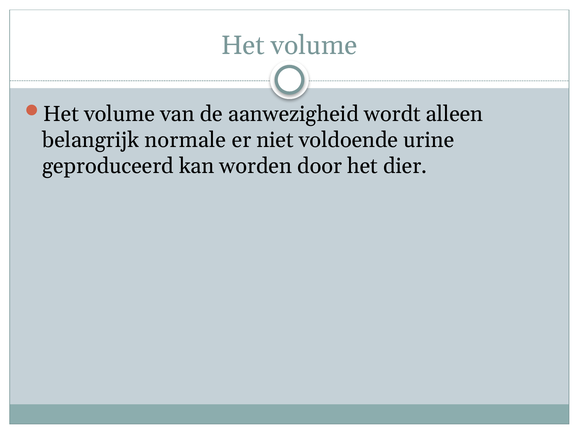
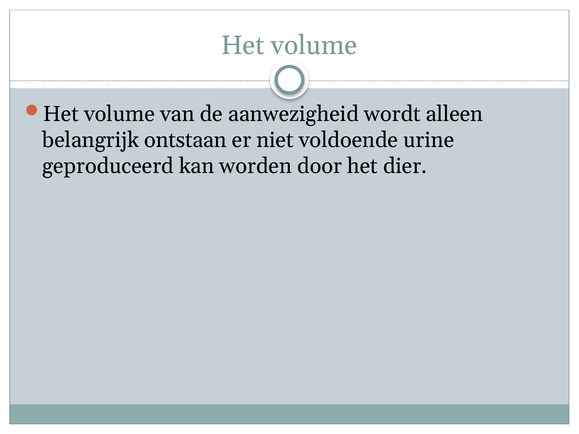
normale: normale -> ontstaan (186, 140)
